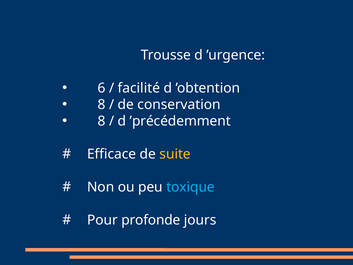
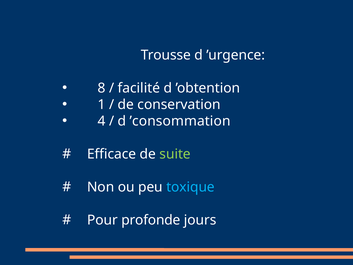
6: 6 -> 8 (102, 88)
8: 8 -> 1 (102, 105)
8: 8 -> 4 (102, 121)
’précédemment: ’précédemment -> ’consommation (180, 121)
suite colour: yellow -> light green (175, 154)
